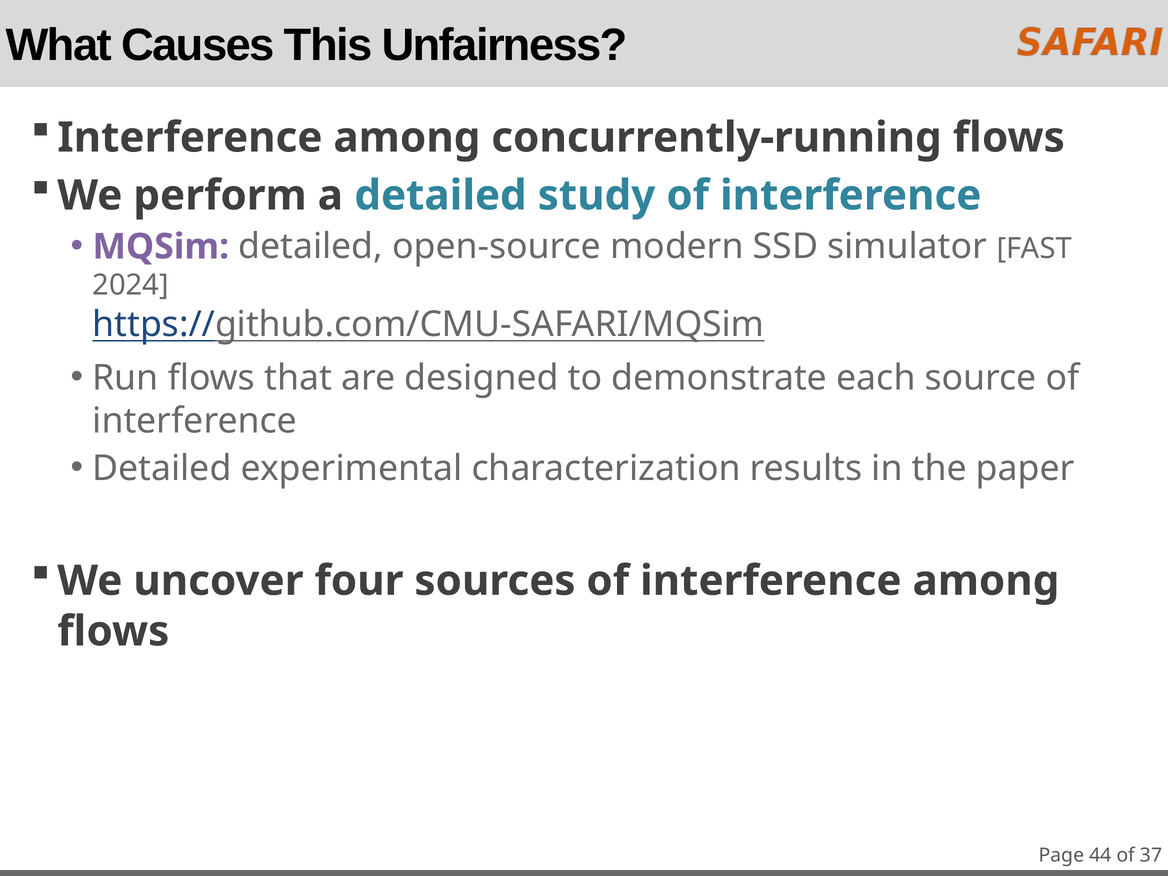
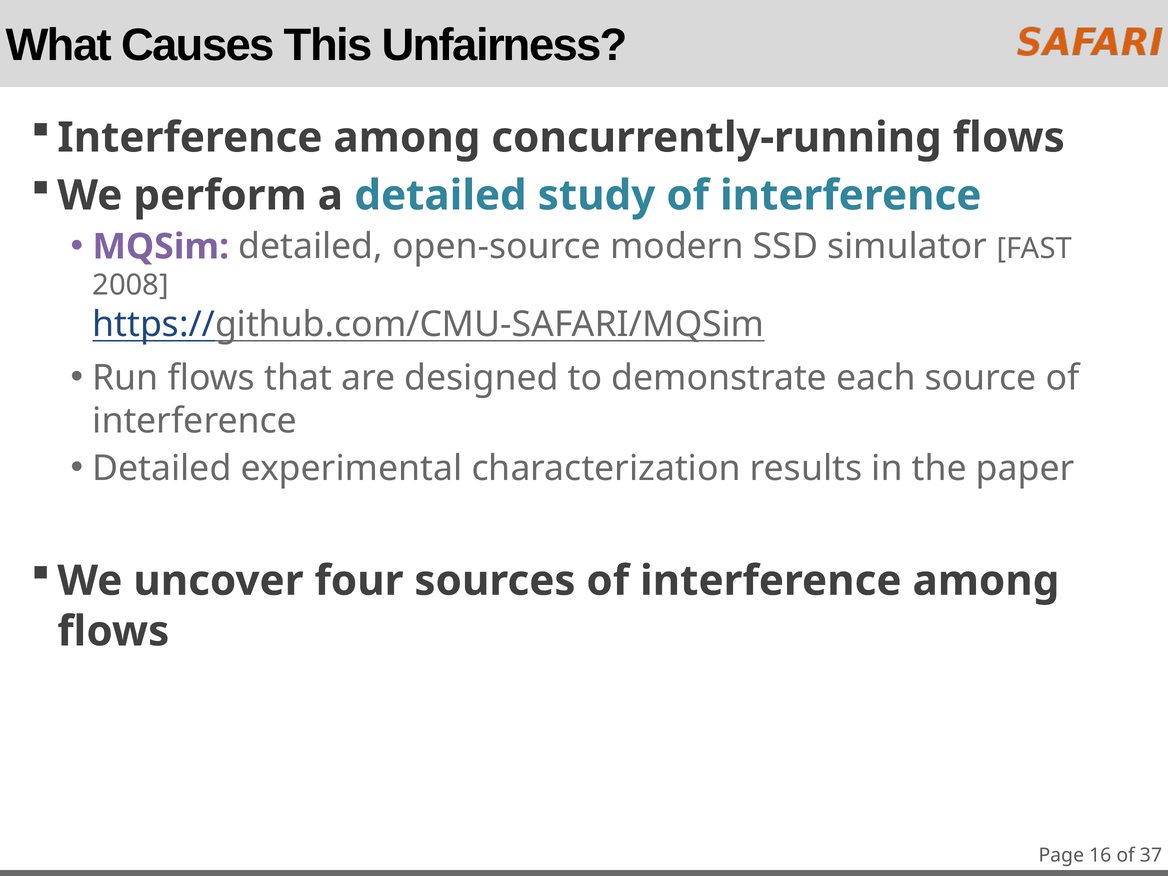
2024: 2024 -> 2008 (131, 285)
44: 44 -> 16 (1100, 855)
